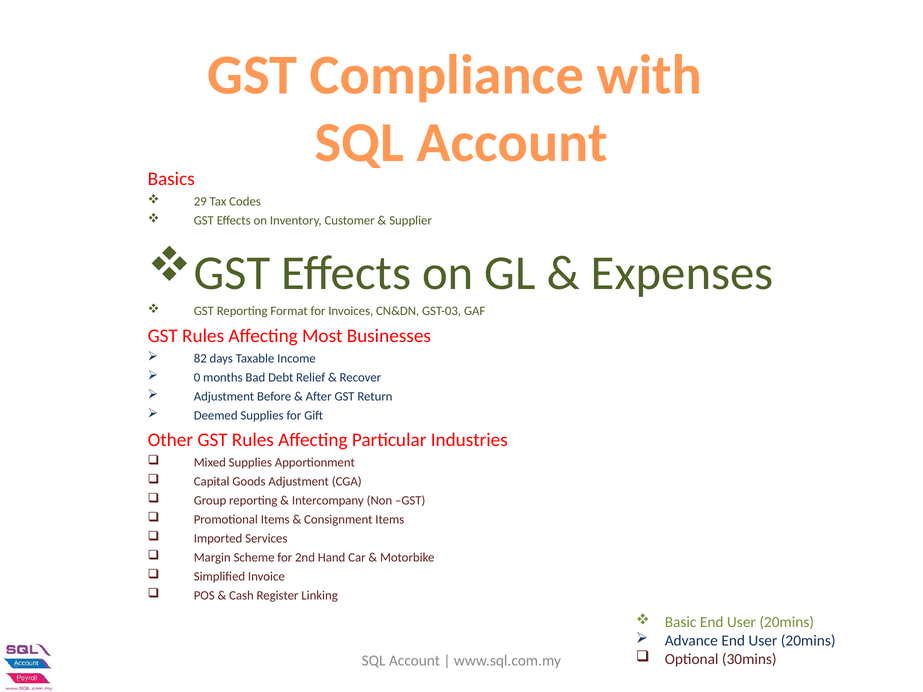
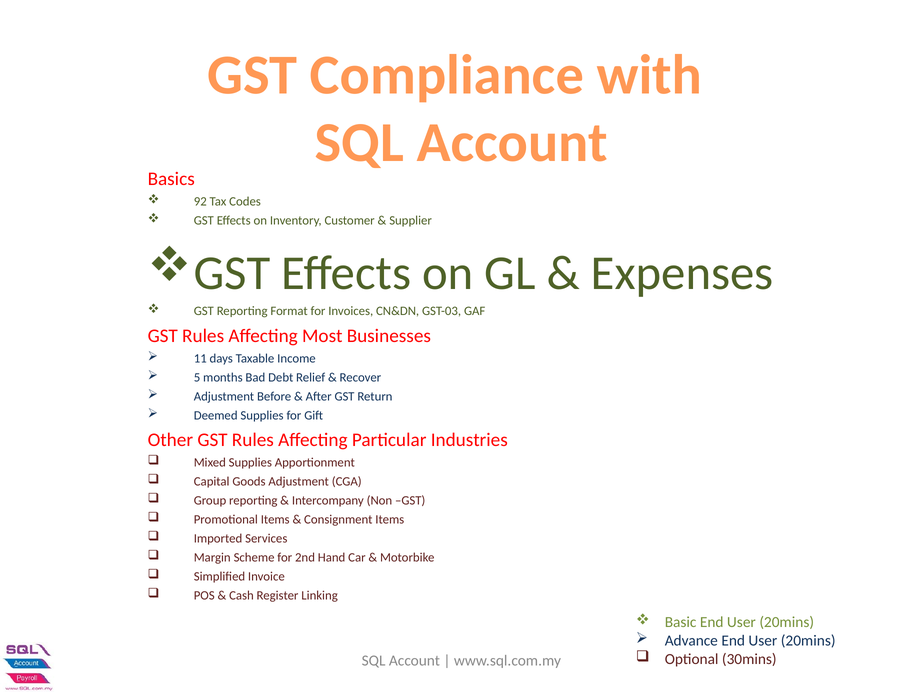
29: 29 -> 92 (200, 201)
82: 82 -> 11 (200, 358)
0: 0 -> 5 (197, 377)
